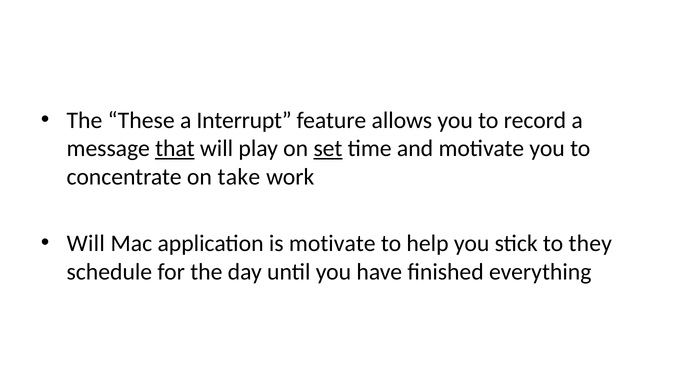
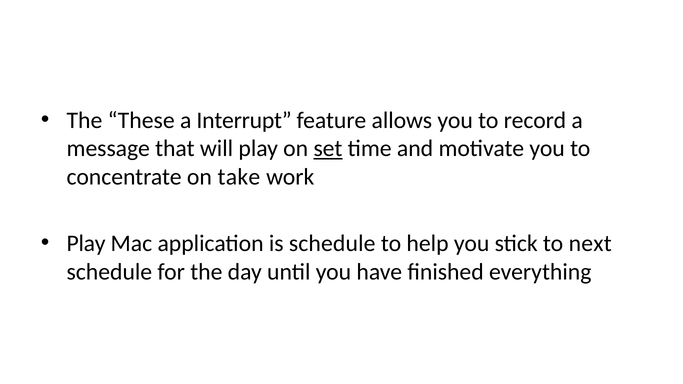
that underline: present -> none (175, 149)
Will: Will -> Play (86, 243)
is motivate: motivate -> schedule (332, 243)
they: they -> next (590, 243)
